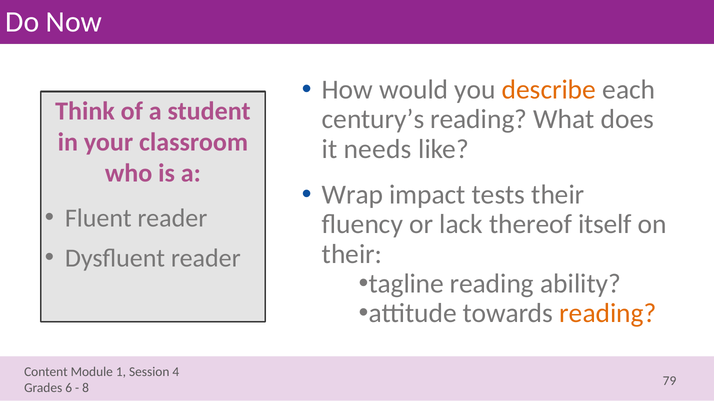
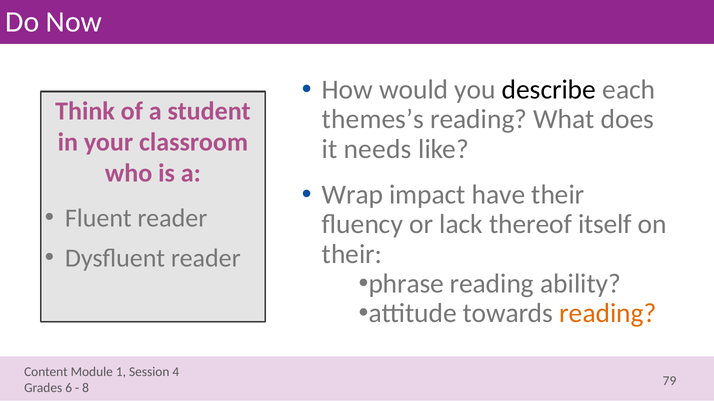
describe colour: orange -> black (549, 90)
century’s: century’s -> themes’s (373, 120)
tests: tests -> have (499, 195)
tagline: tagline -> phrase (406, 284)
